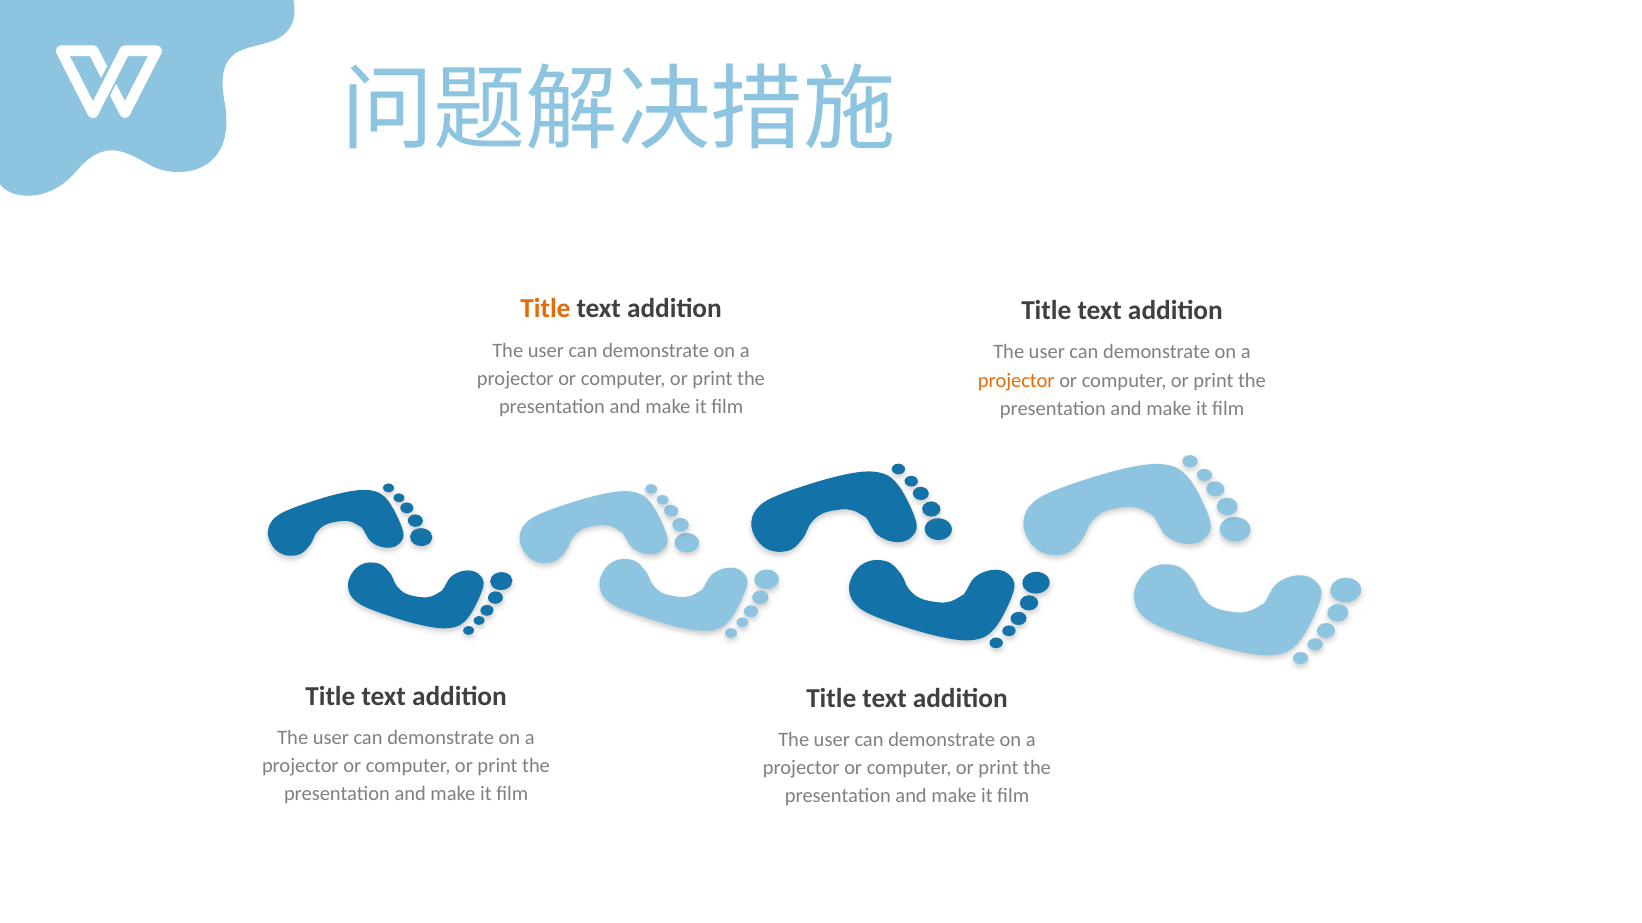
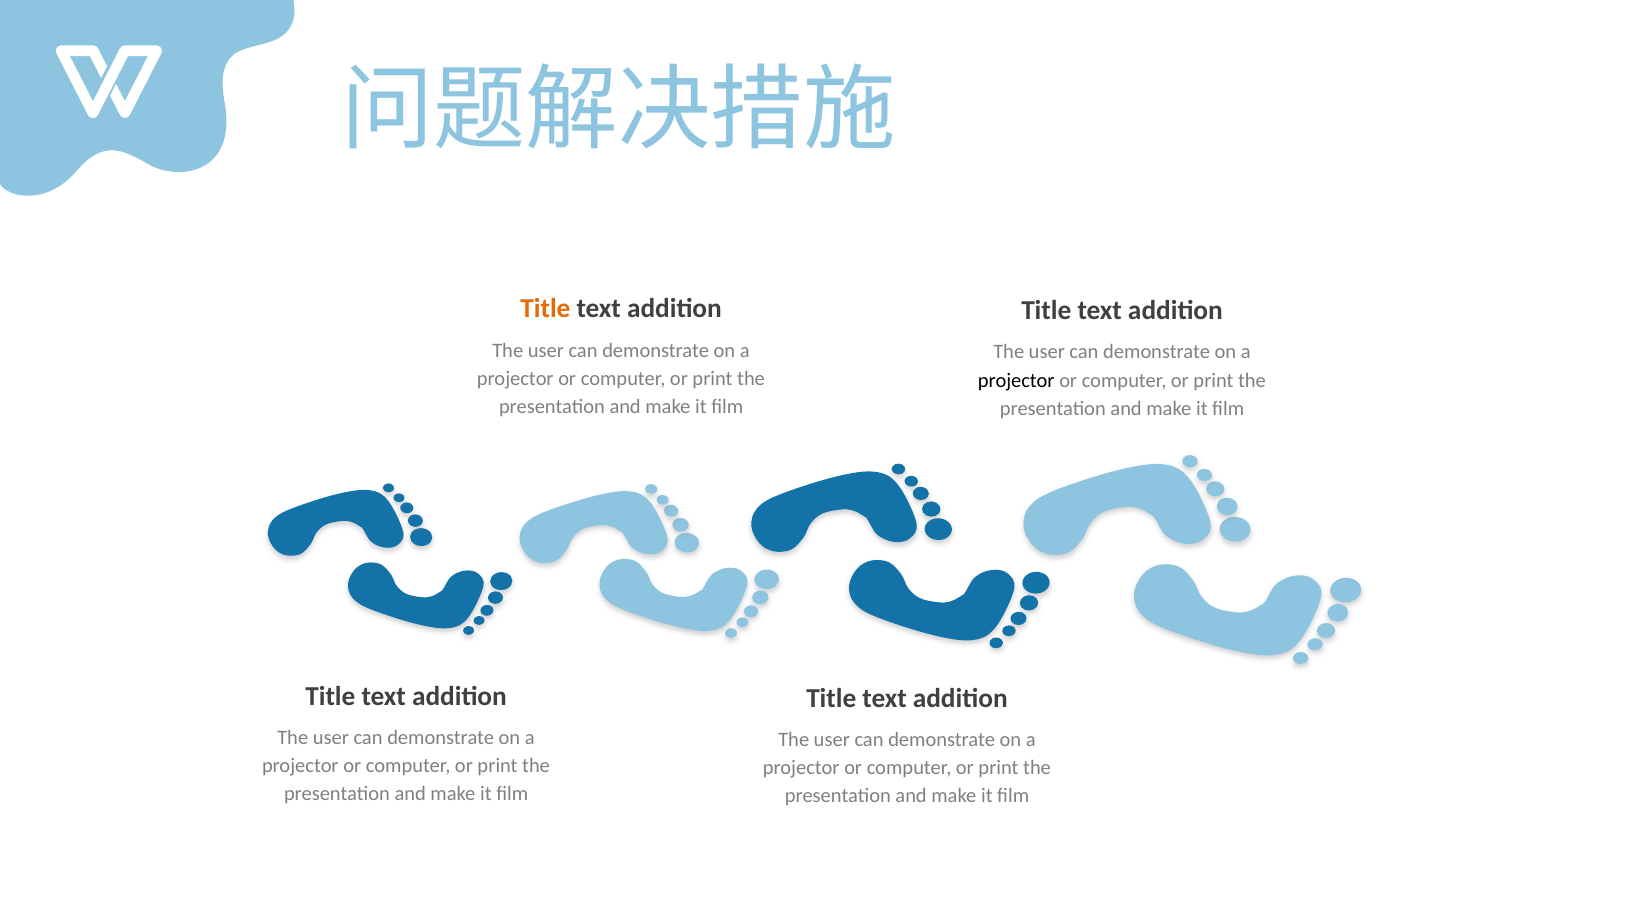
projector colour: orange -> black (1016, 381)
